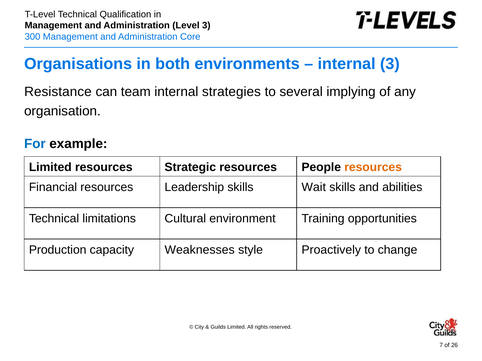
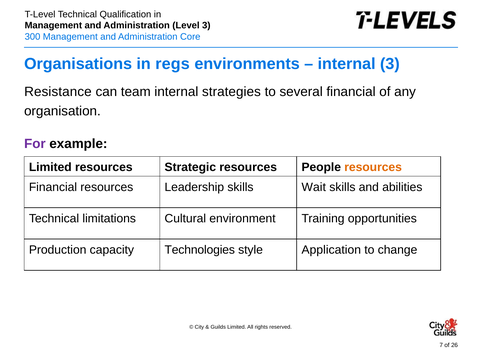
both: both -> regs (173, 64)
several implying: implying -> financial (351, 92)
For colour: blue -> purple (35, 144)
Weaknesses: Weaknesses -> Technologies (200, 250)
Proactively: Proactively -> Application (331, 250)
